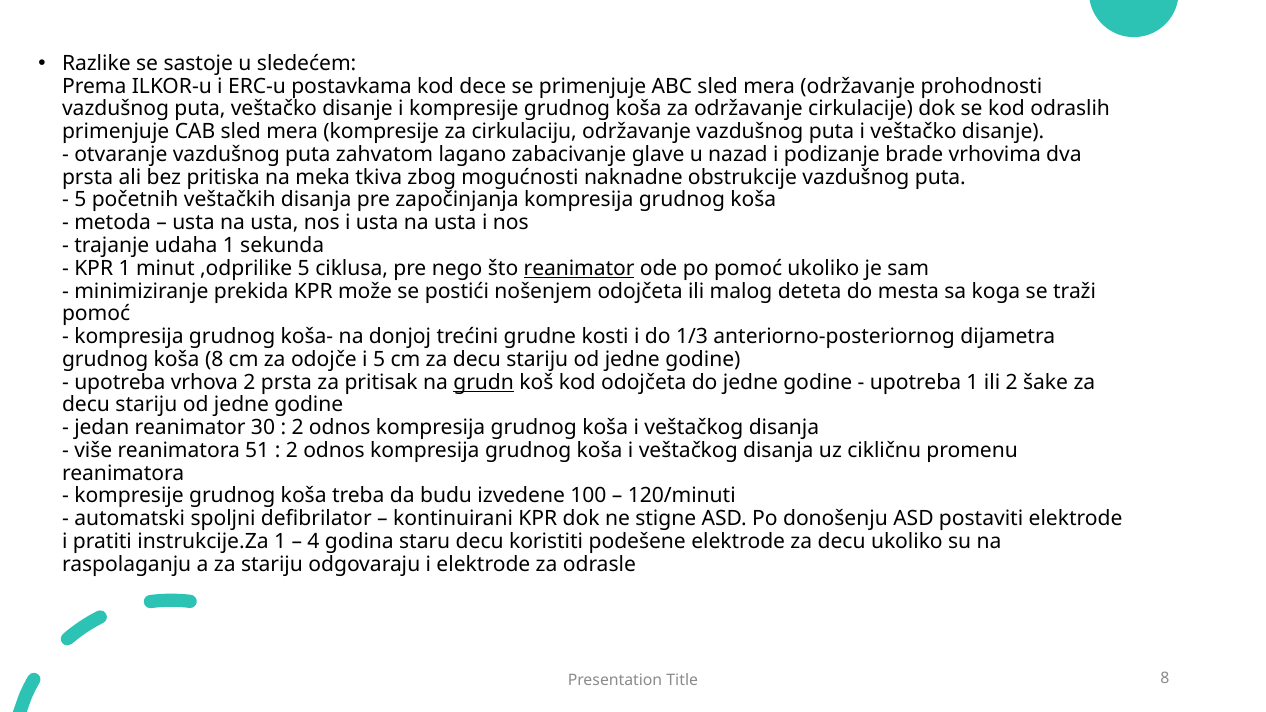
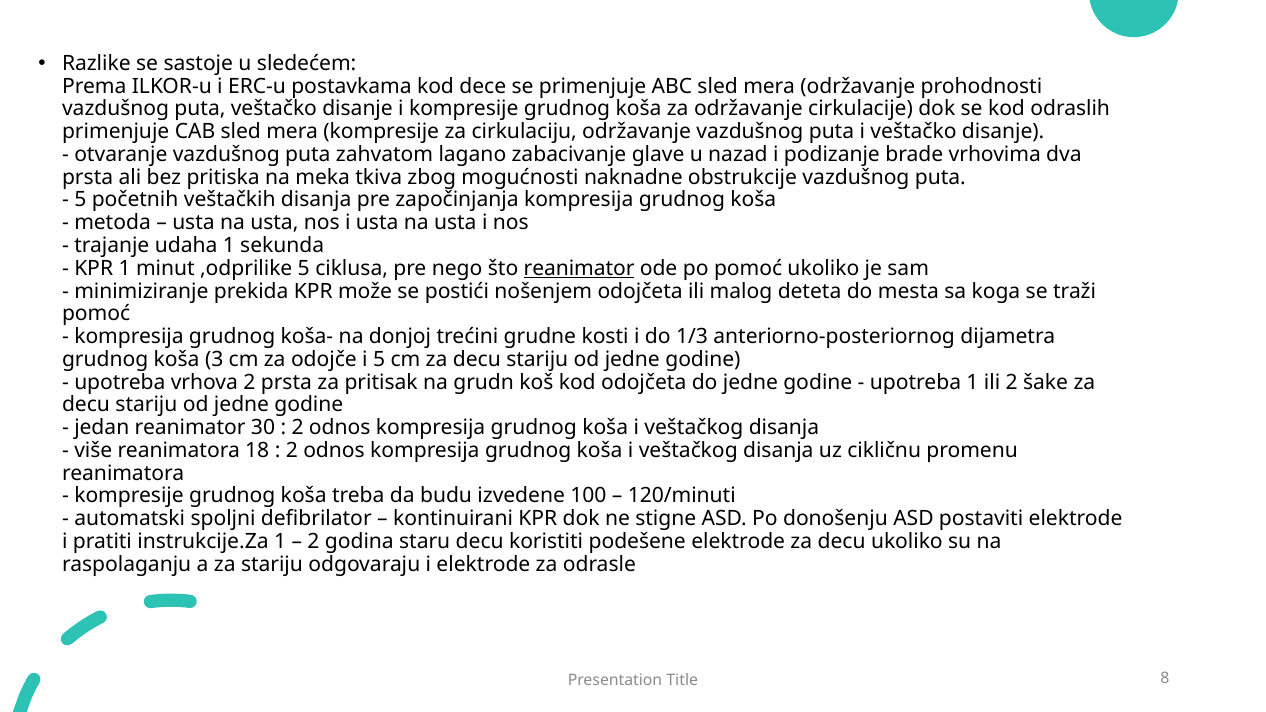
koša 8: 8 -> 3 (214, 359)
grudn underline: present -> none (484, 382)
51: 51 -> 18 (257, 450)
4: 4 -> 2 (313, 542)
